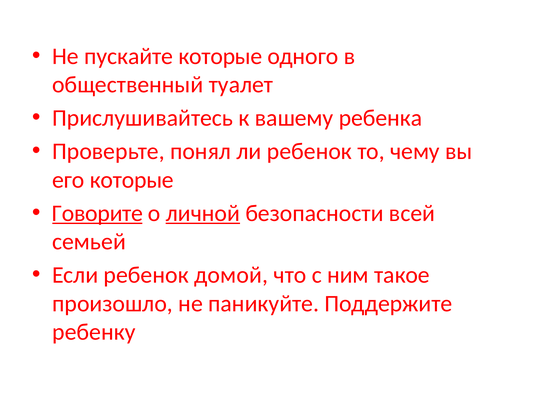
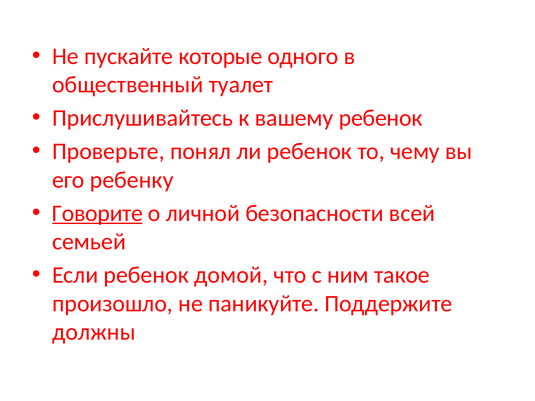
вашему ребенка: ребенка -> ребенок (381, 118)
его которые: которые -> ребенку (132, 180)
личной underline: present -> none (203, 213)
ребенку: ребенку -> должны (94, 332)
